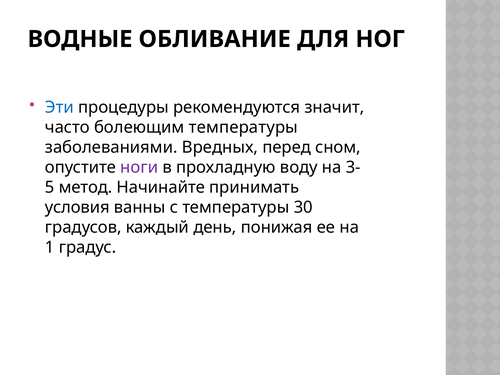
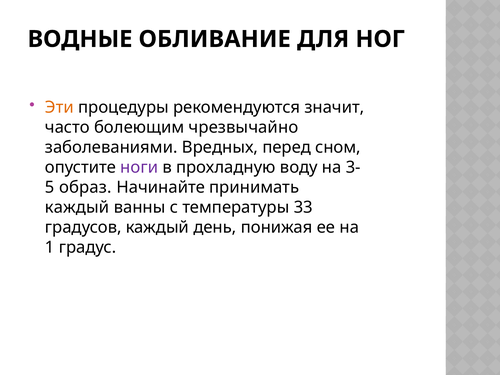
Эти colour: blue -> orange (59, 107)
болеющим температуры: температуры -> чрезвычайно (243, 127)
метод: метод -> образ (85, 187)
условия: условия -> каждый (77, 207)
30: 30 -> 33 (303, 207)
